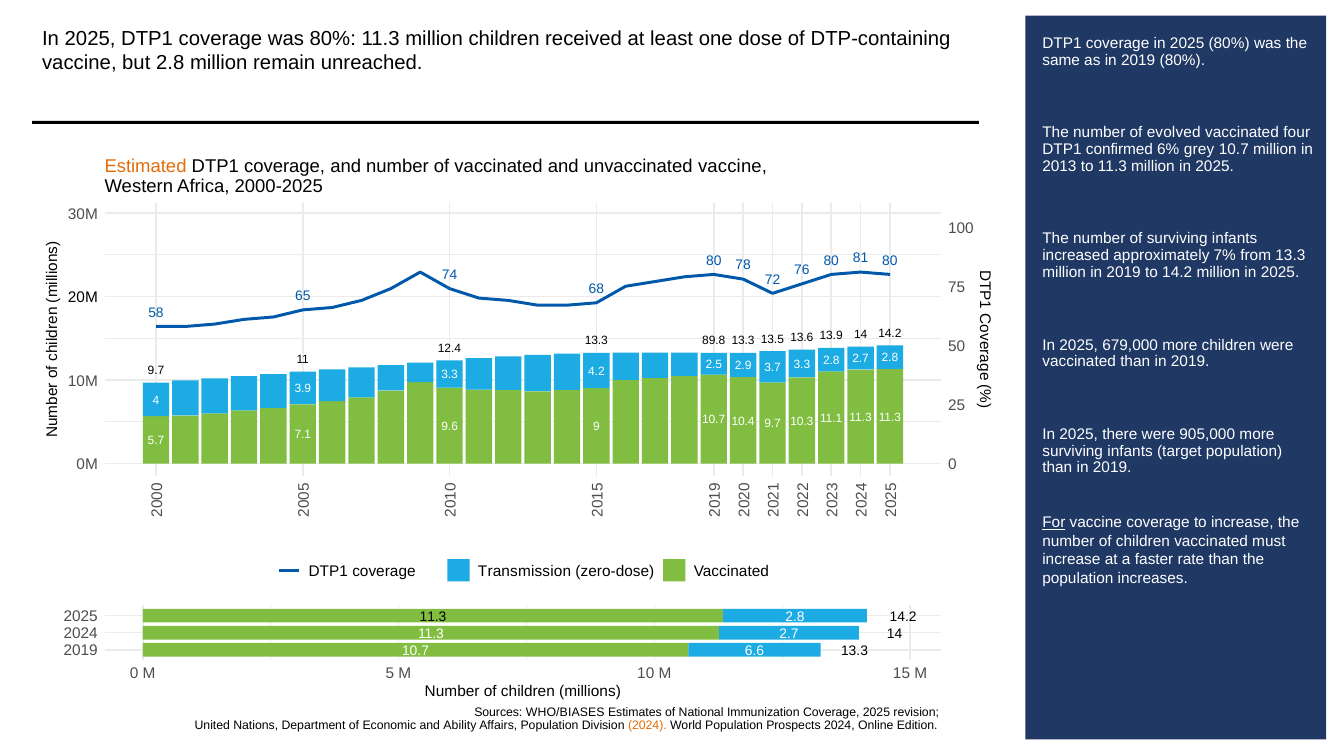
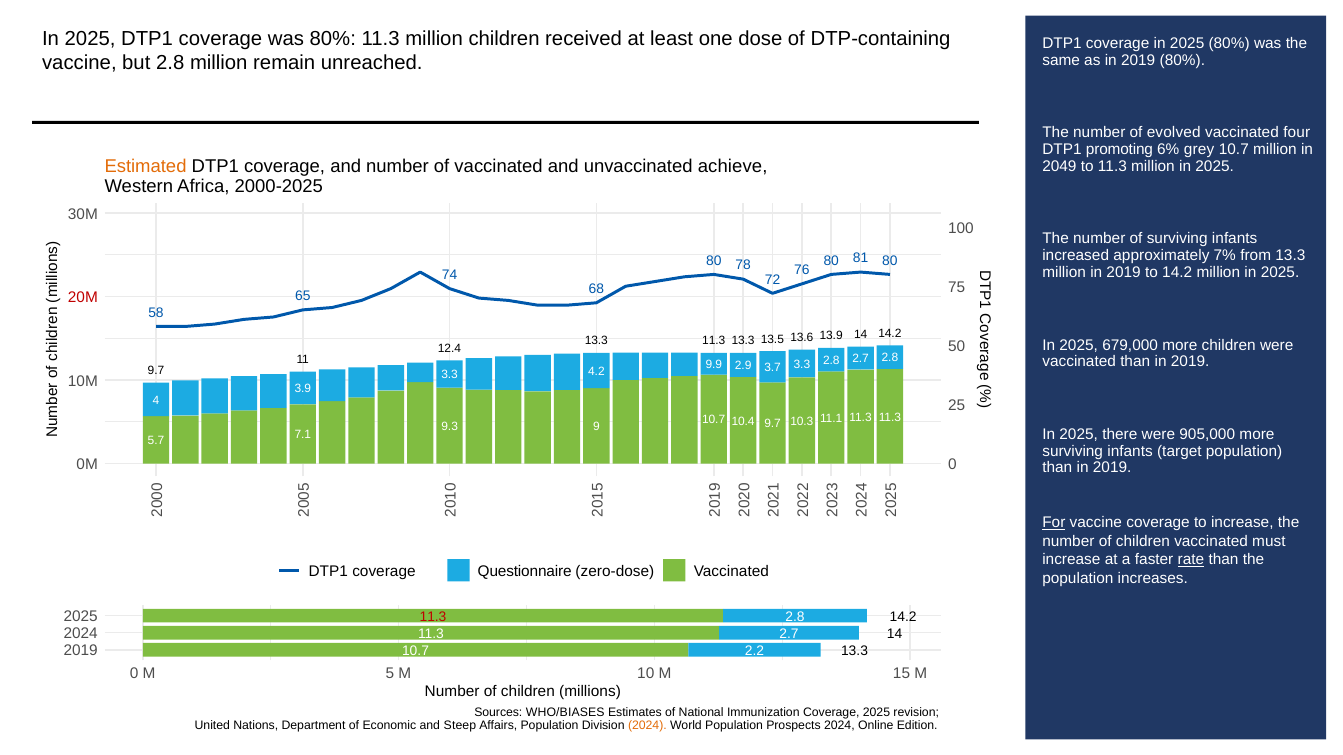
confirmed: confirmed -> promoting (1119, 150)
unvaccinated vaccine: vaccine -> achieve (733, 166)
2013: 2013 -> 2049 (1059, 166)
20M colour: black -> red (83, 298)
13.3 89.8: 89.8 -> 11.3 (714, 341)
2.5: 2.5 -> 9.9 (714, 365)
9.6: 9.6 -> 9.3 (450, 427)
rate underline: none -> present (1191, 560)
Transmission: Transmission -> Questionnaire (525, 572)
11.3 colour: black -> red (433, 617)
6.6: 6.6 -> 2.2 (754, 651)
Ability: Ability -> Steep (460, 726)
